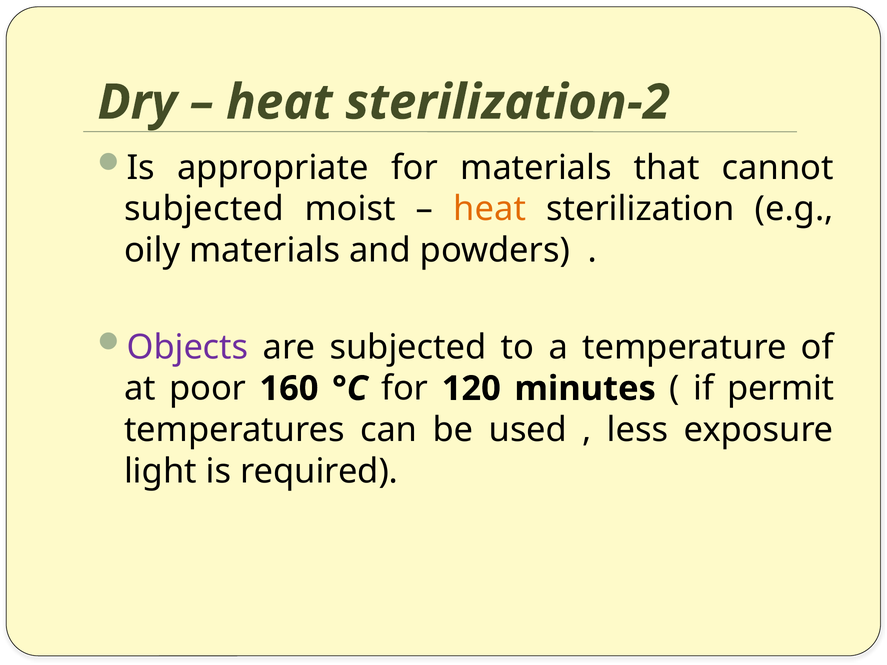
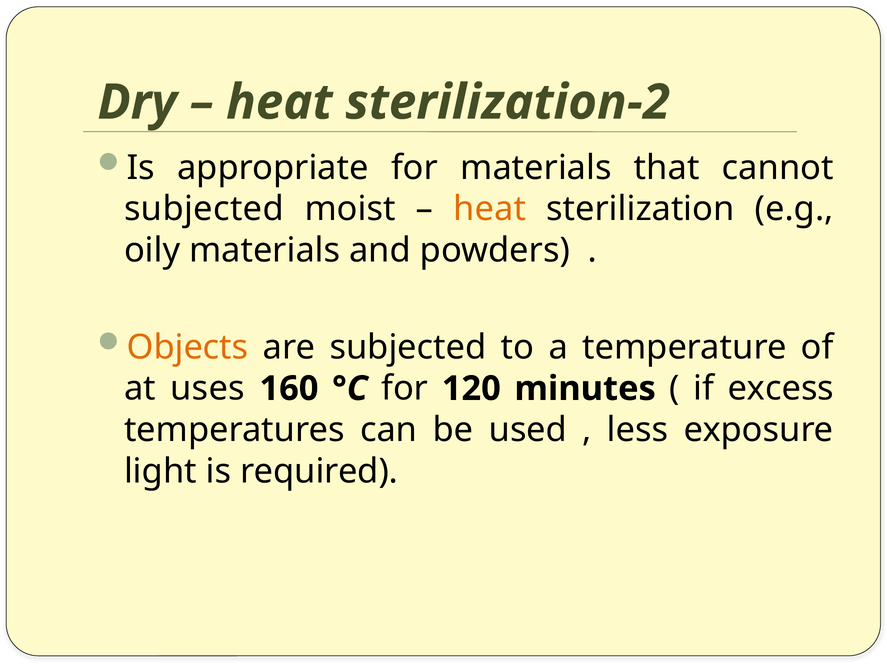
Objects colour: purple -> orange (188, 347)
poor: poor -> uses (207, 389)
permit: permit -> excess (781, 389)
